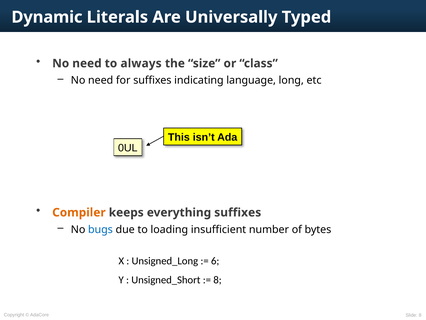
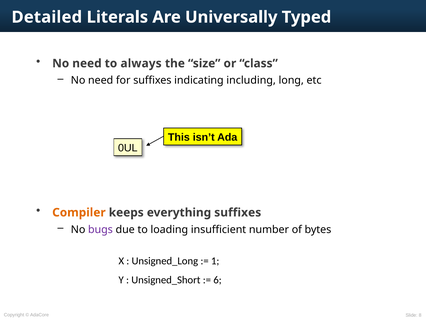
Dynamic: Dynamic -> Detailed (47, 17)
language: language -> including (251, 80)
bugs colour: blue -> purple (100, 229)
6: 6 -> 1 (215, 261)
8: 8 -> 6 (217, 280)
